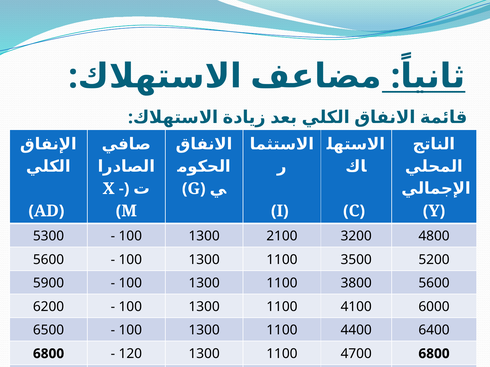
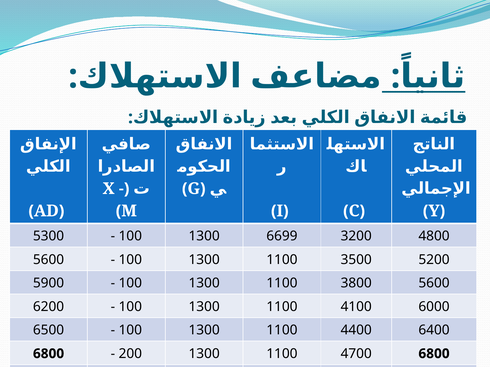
2100: 2100 -> 6699 (282, 236)
120: 120 -> 200 (130, 354)
